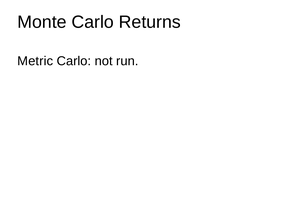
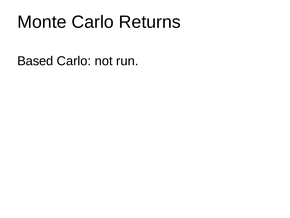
Metric: Metric -> Based (35, 61)
